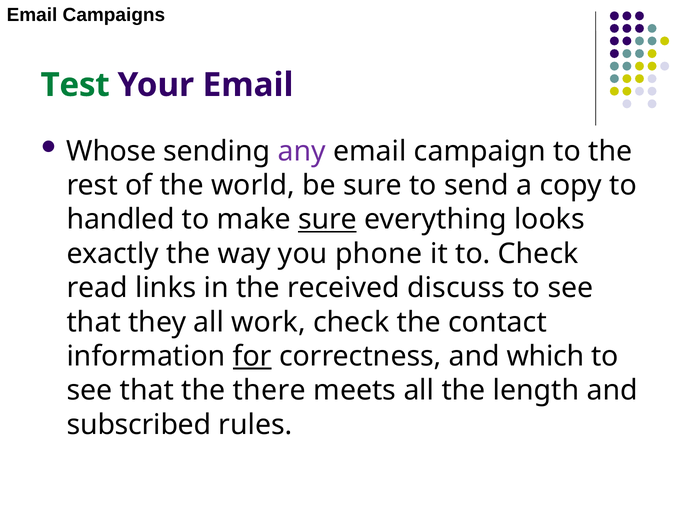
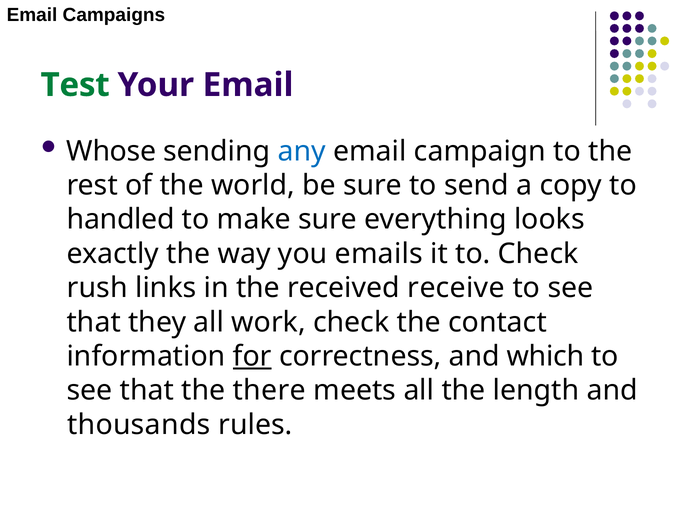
any colour: purple -> blue (302, 151)
sure underline: present -> none (328, 220)
phone: phone -> emails (379, 254)
read: read -> rush (97, 288)
discuss: discuss -> receive (456, 288)
subscribed: subscribed -> thousands (139, 425)
